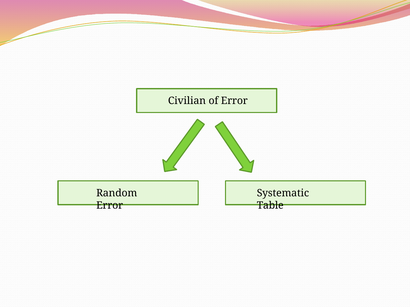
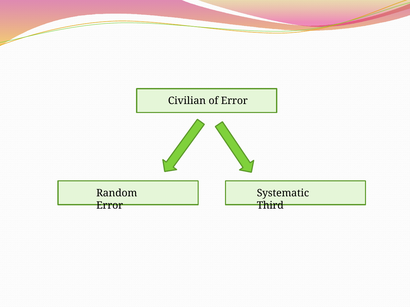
Table: Table -> Third (270, 206)
